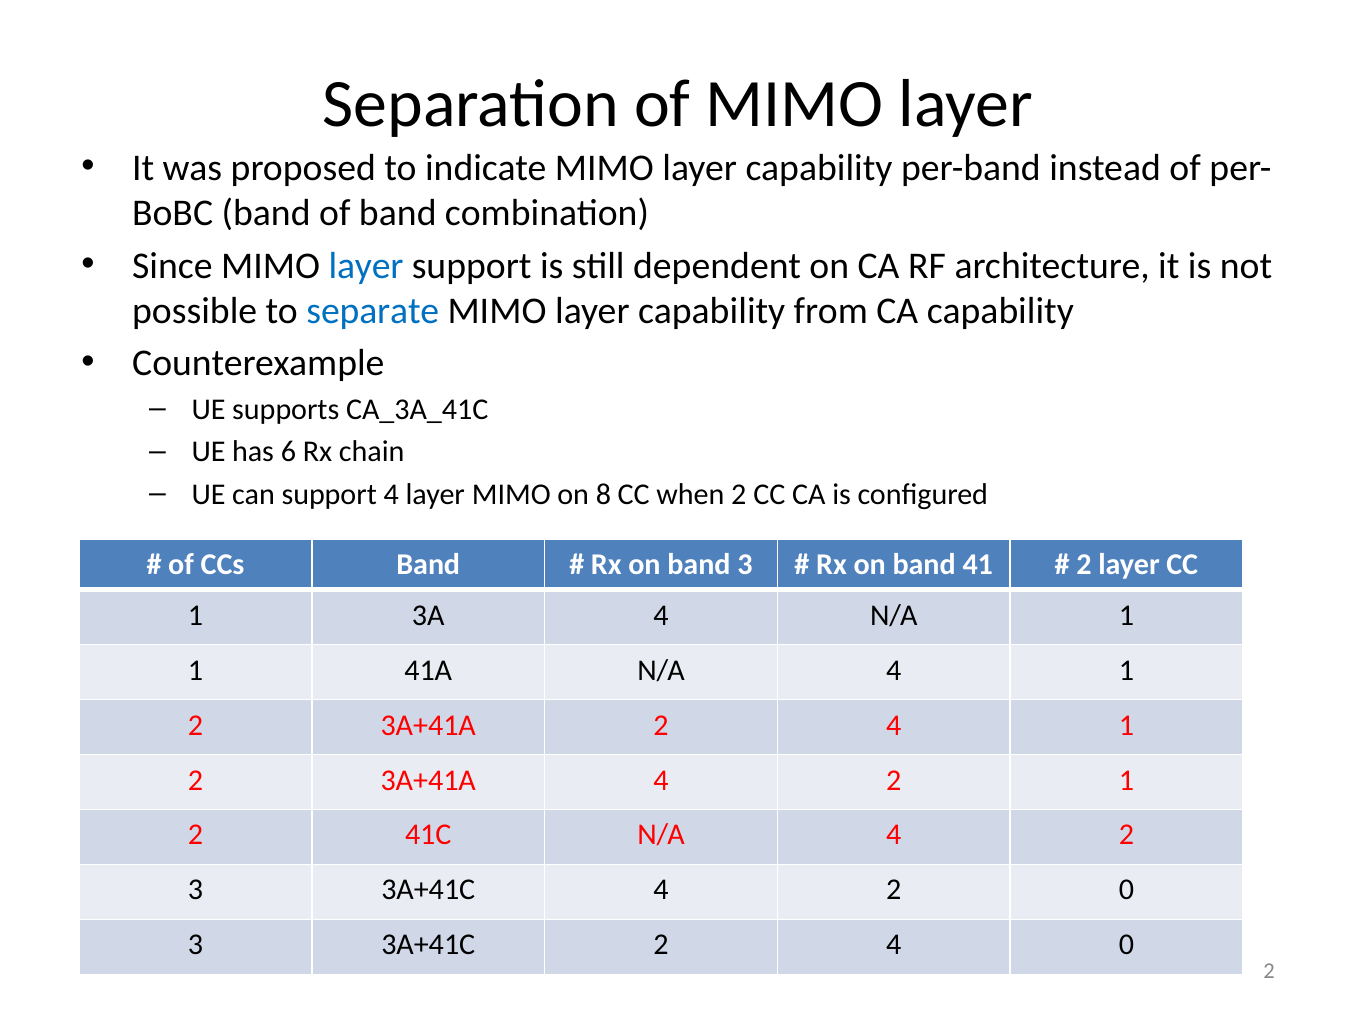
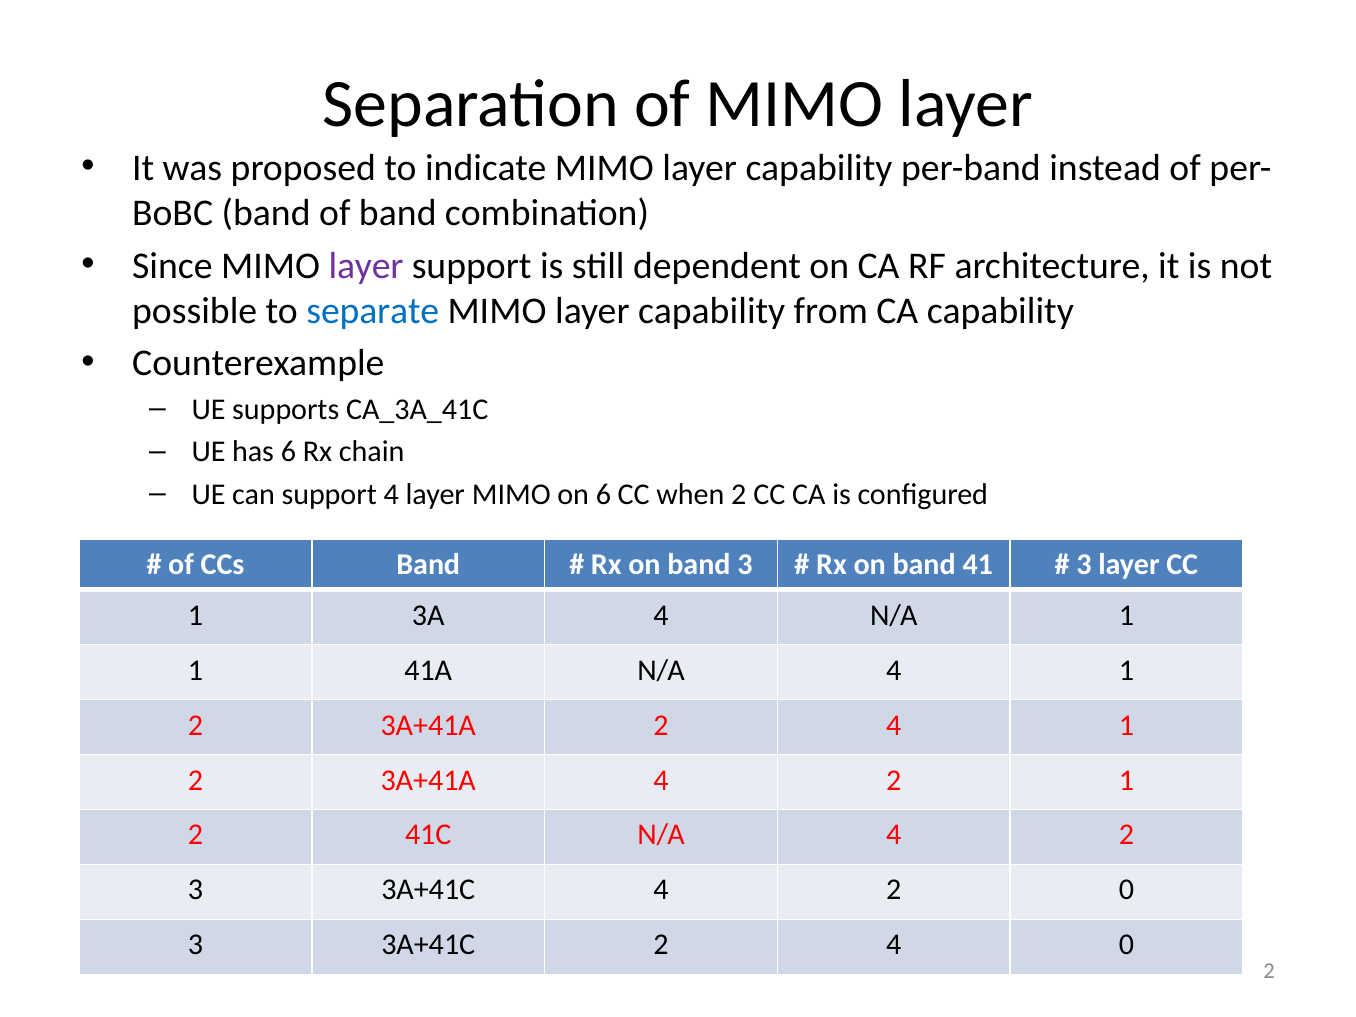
layer colour: blue -> purple (366, 266)
on 8: 8 -> 6 (603, 494)
2: 2 -> 3 (1084, 565)
